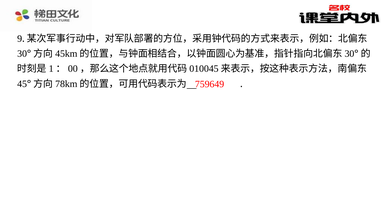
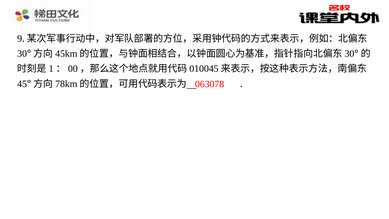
759649: 759649 -> 063078 (210, 84)
